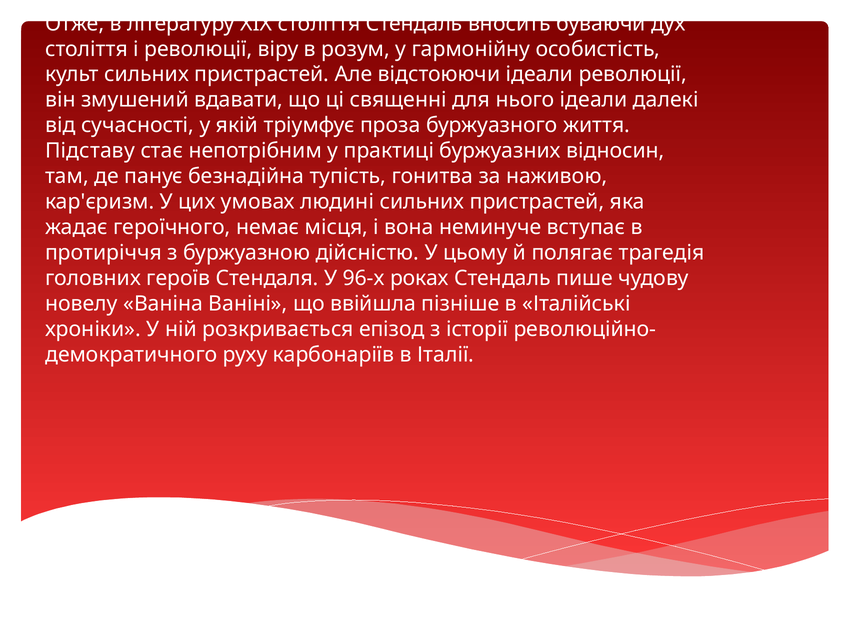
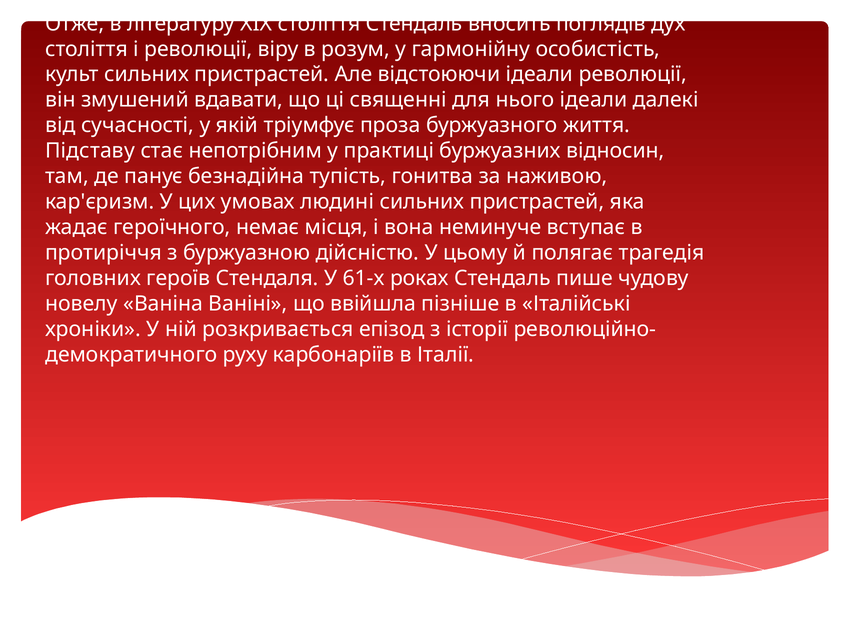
буваючи: буваючи -> поглядів (601, 24)
96-х: 96-х -> 61-х (364, 278)
